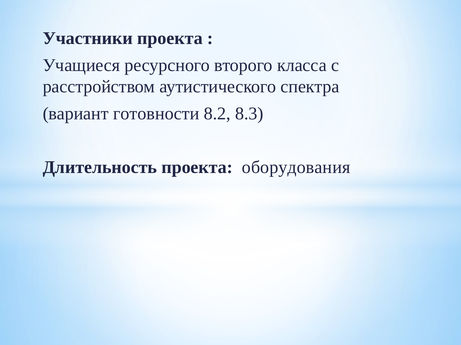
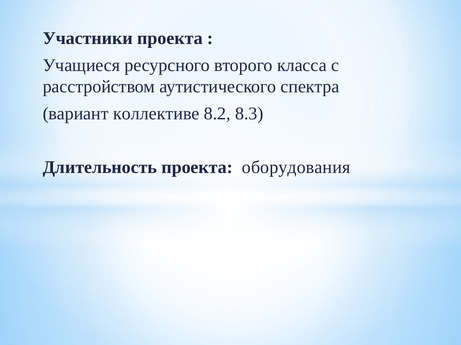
готовности: готовности -> коллективе (156, 114)
